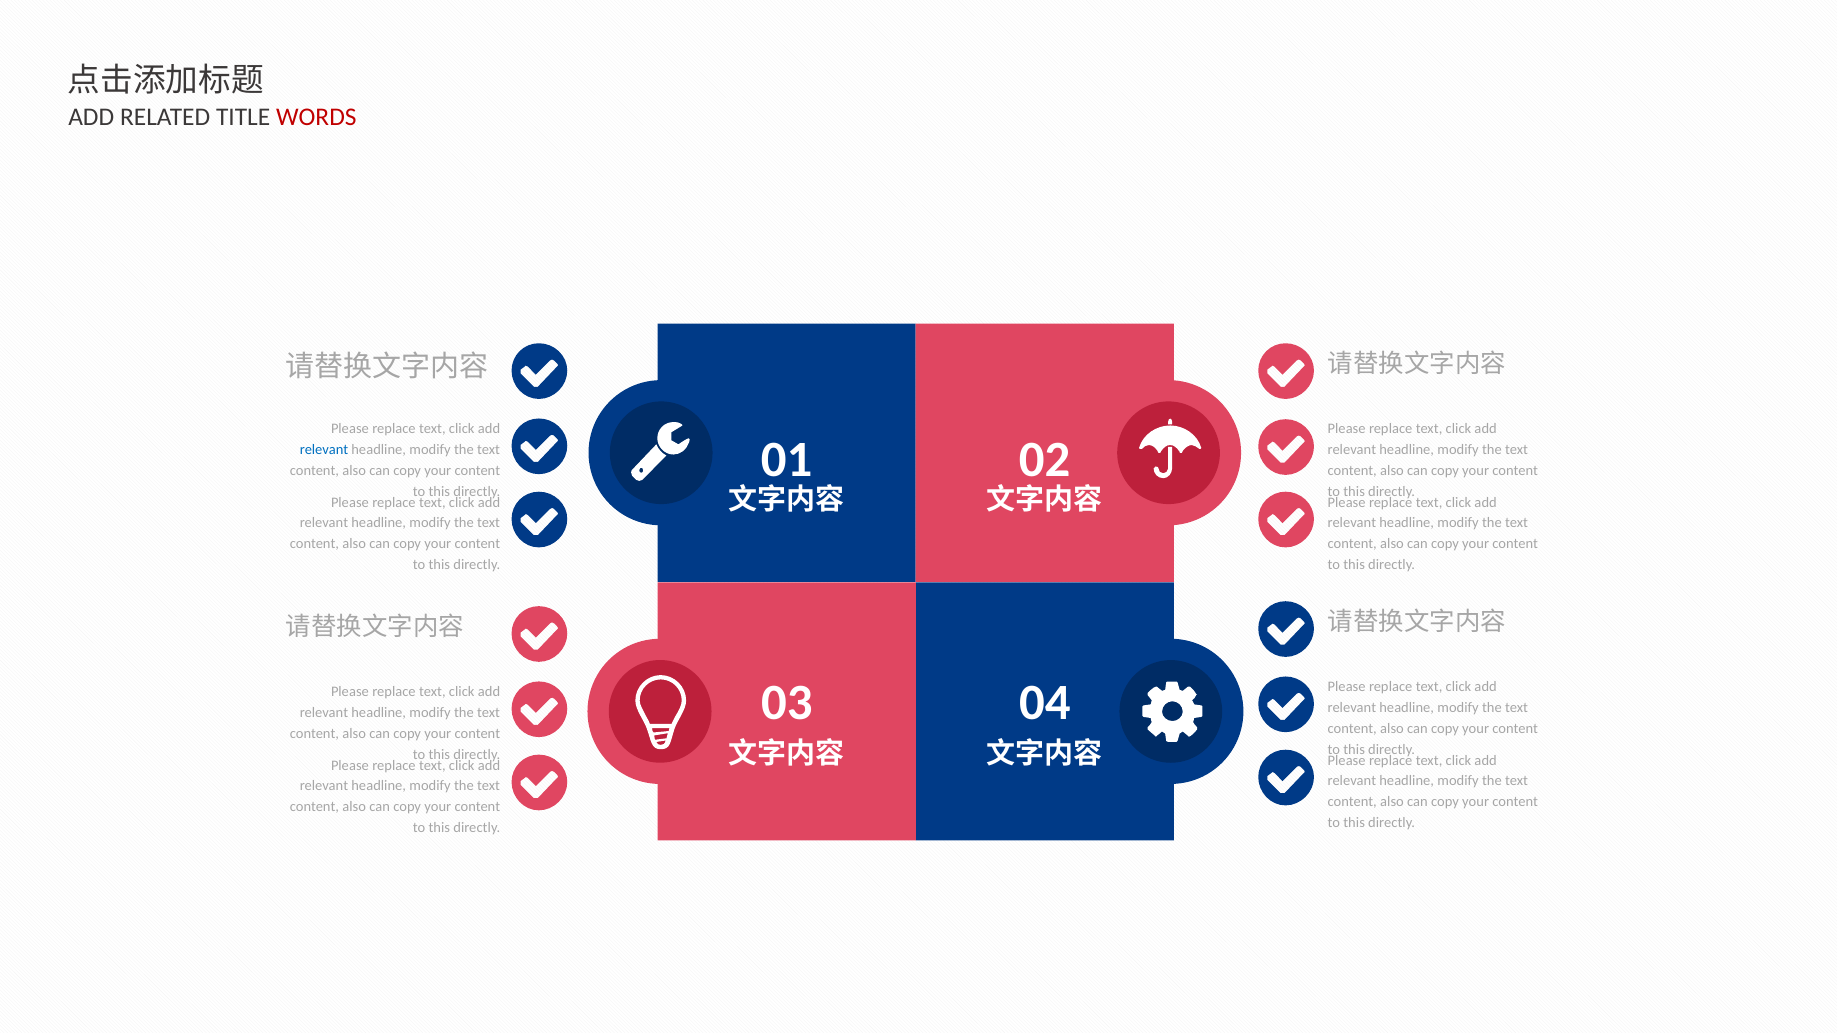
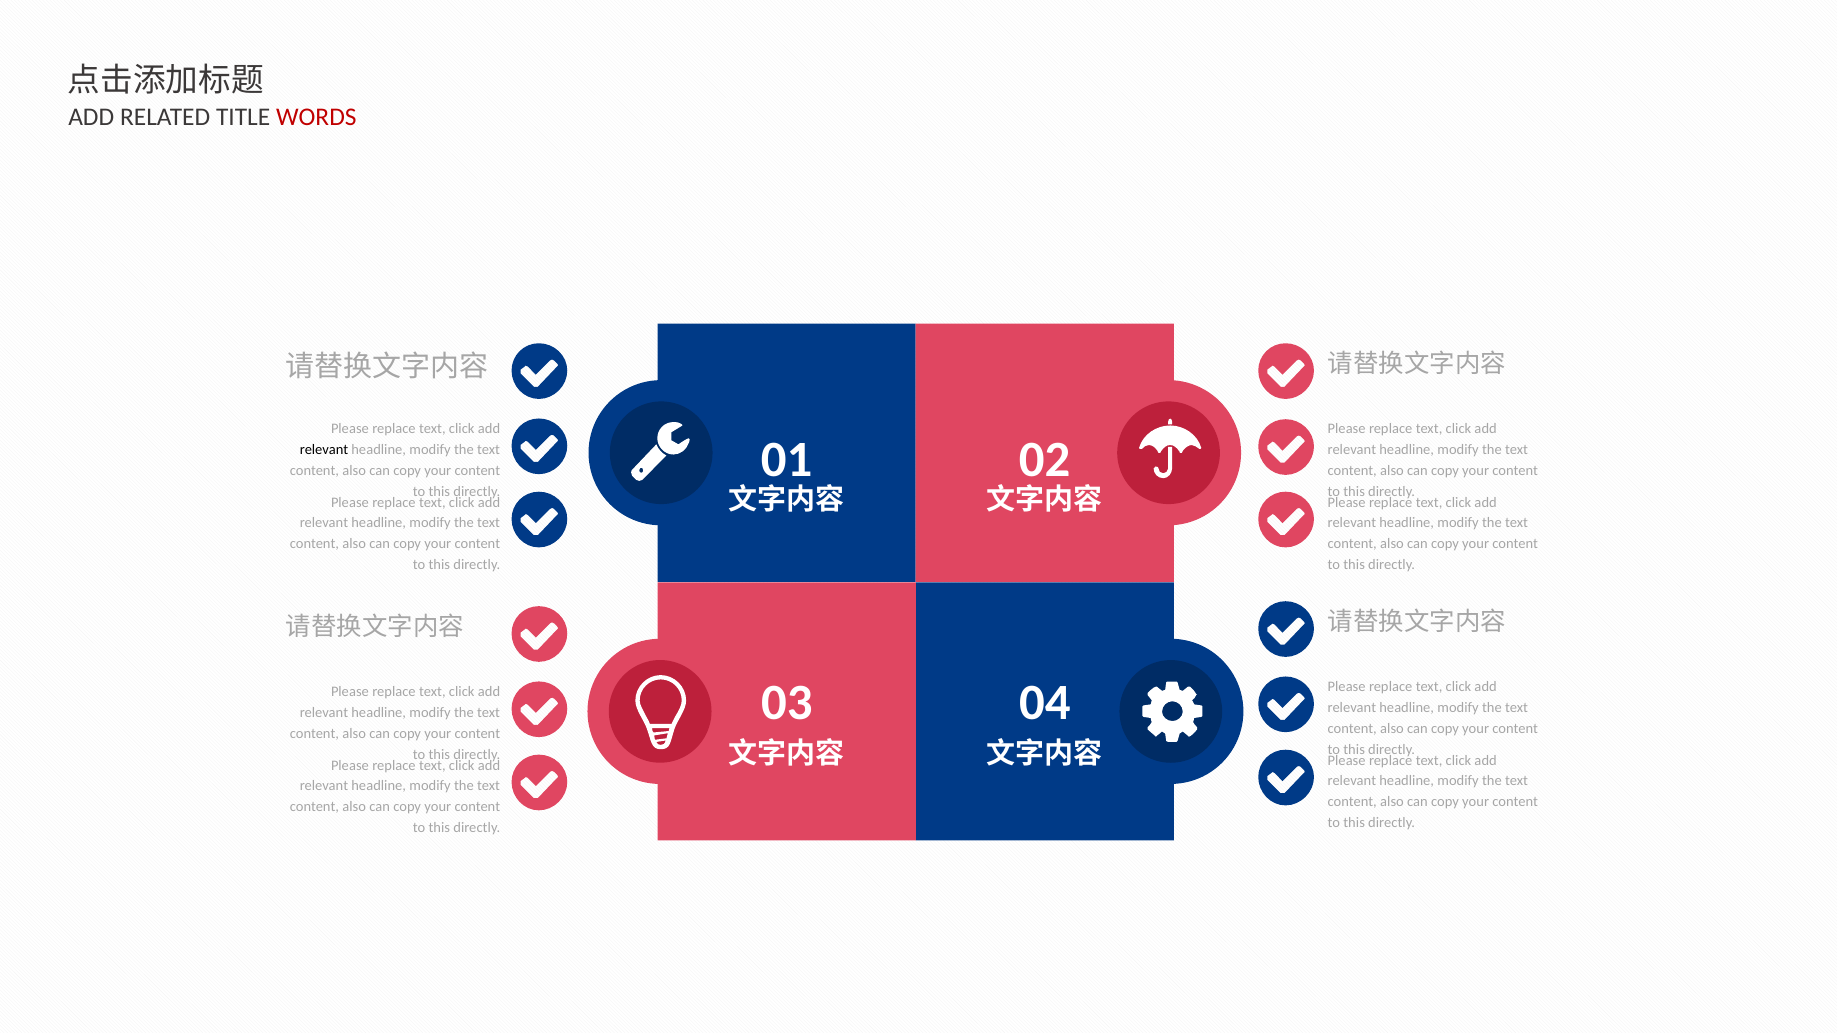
relevant colour: blue -> black (324, 450)
